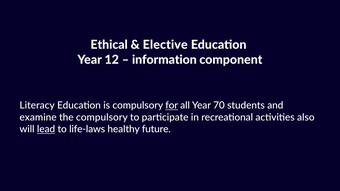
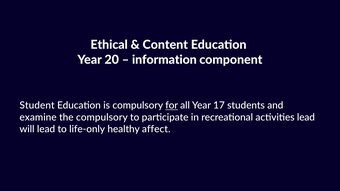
Elective: Elective -> Content (165, 45)
12: 12 -> 20 (112, 60)
Literacy: Literacy -> Student (37, 106)
70: 70 -> 17 (219, 106)
activities also: also -> lead (306, 117)
lead underline: present -> none (46, 129)
life-laws: life-laws -> life-only (87, 129)
future: future -> affect (156, 129)
